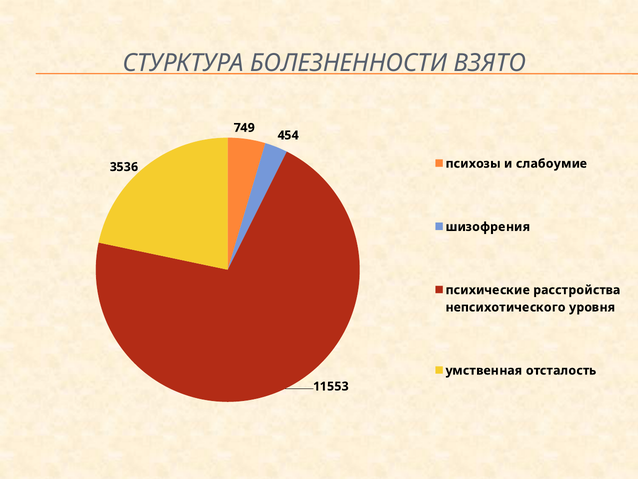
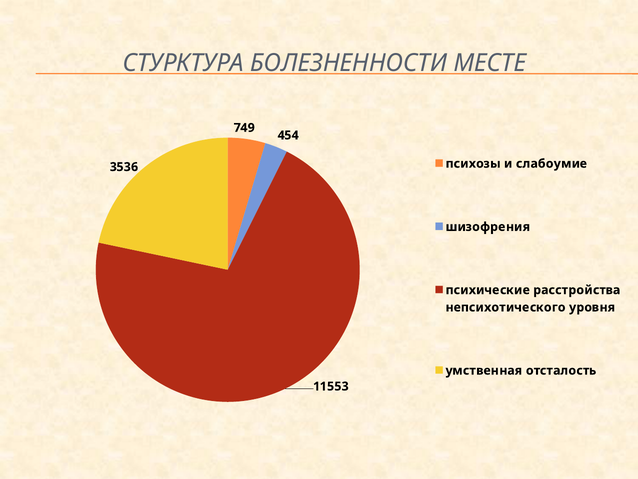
ВЗЯТО: ВЗЯТО -> МЕСТЕ (490, 63)
